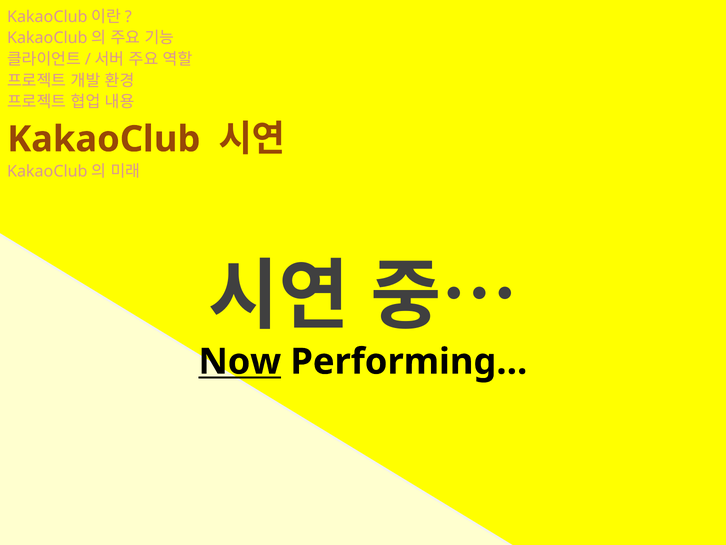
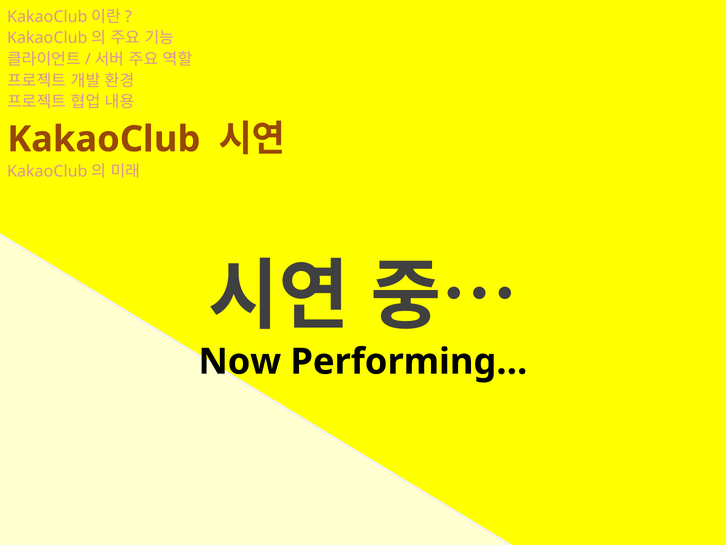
Now underline: present -> none (240, 361)
